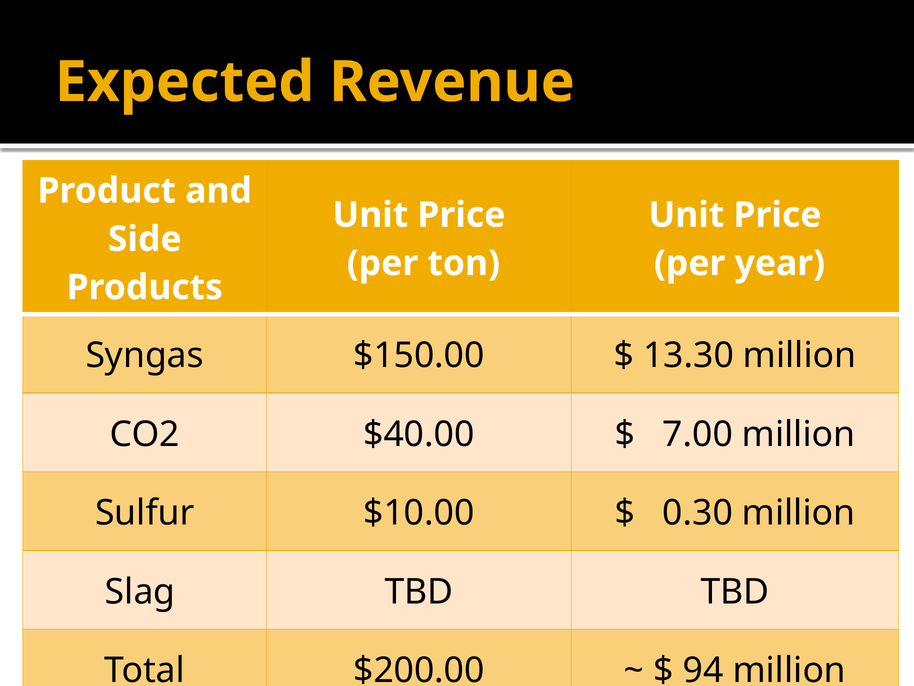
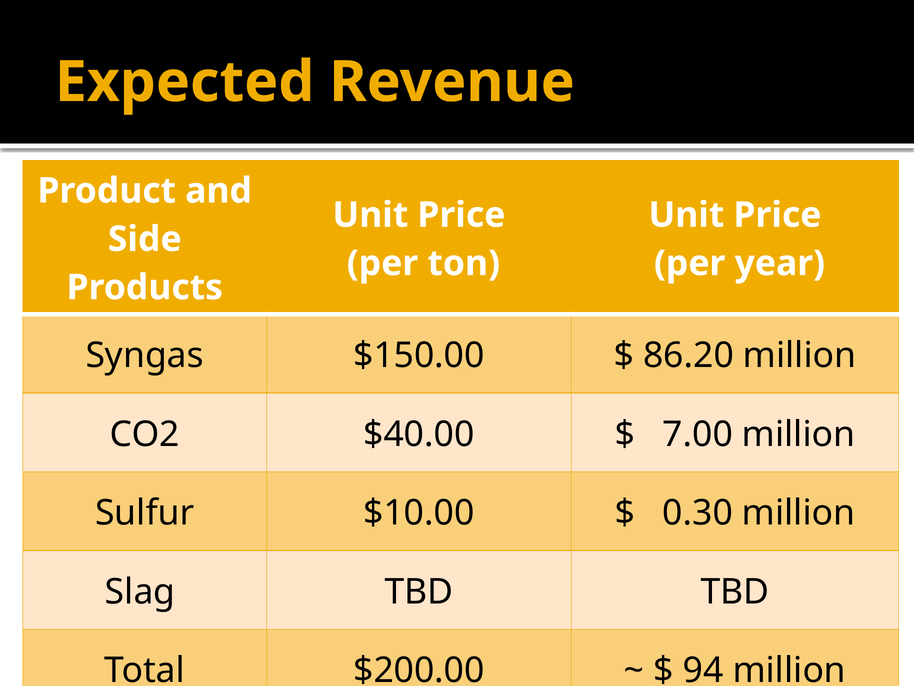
13.30: 13.30 -> 86.20 (688, 355)
